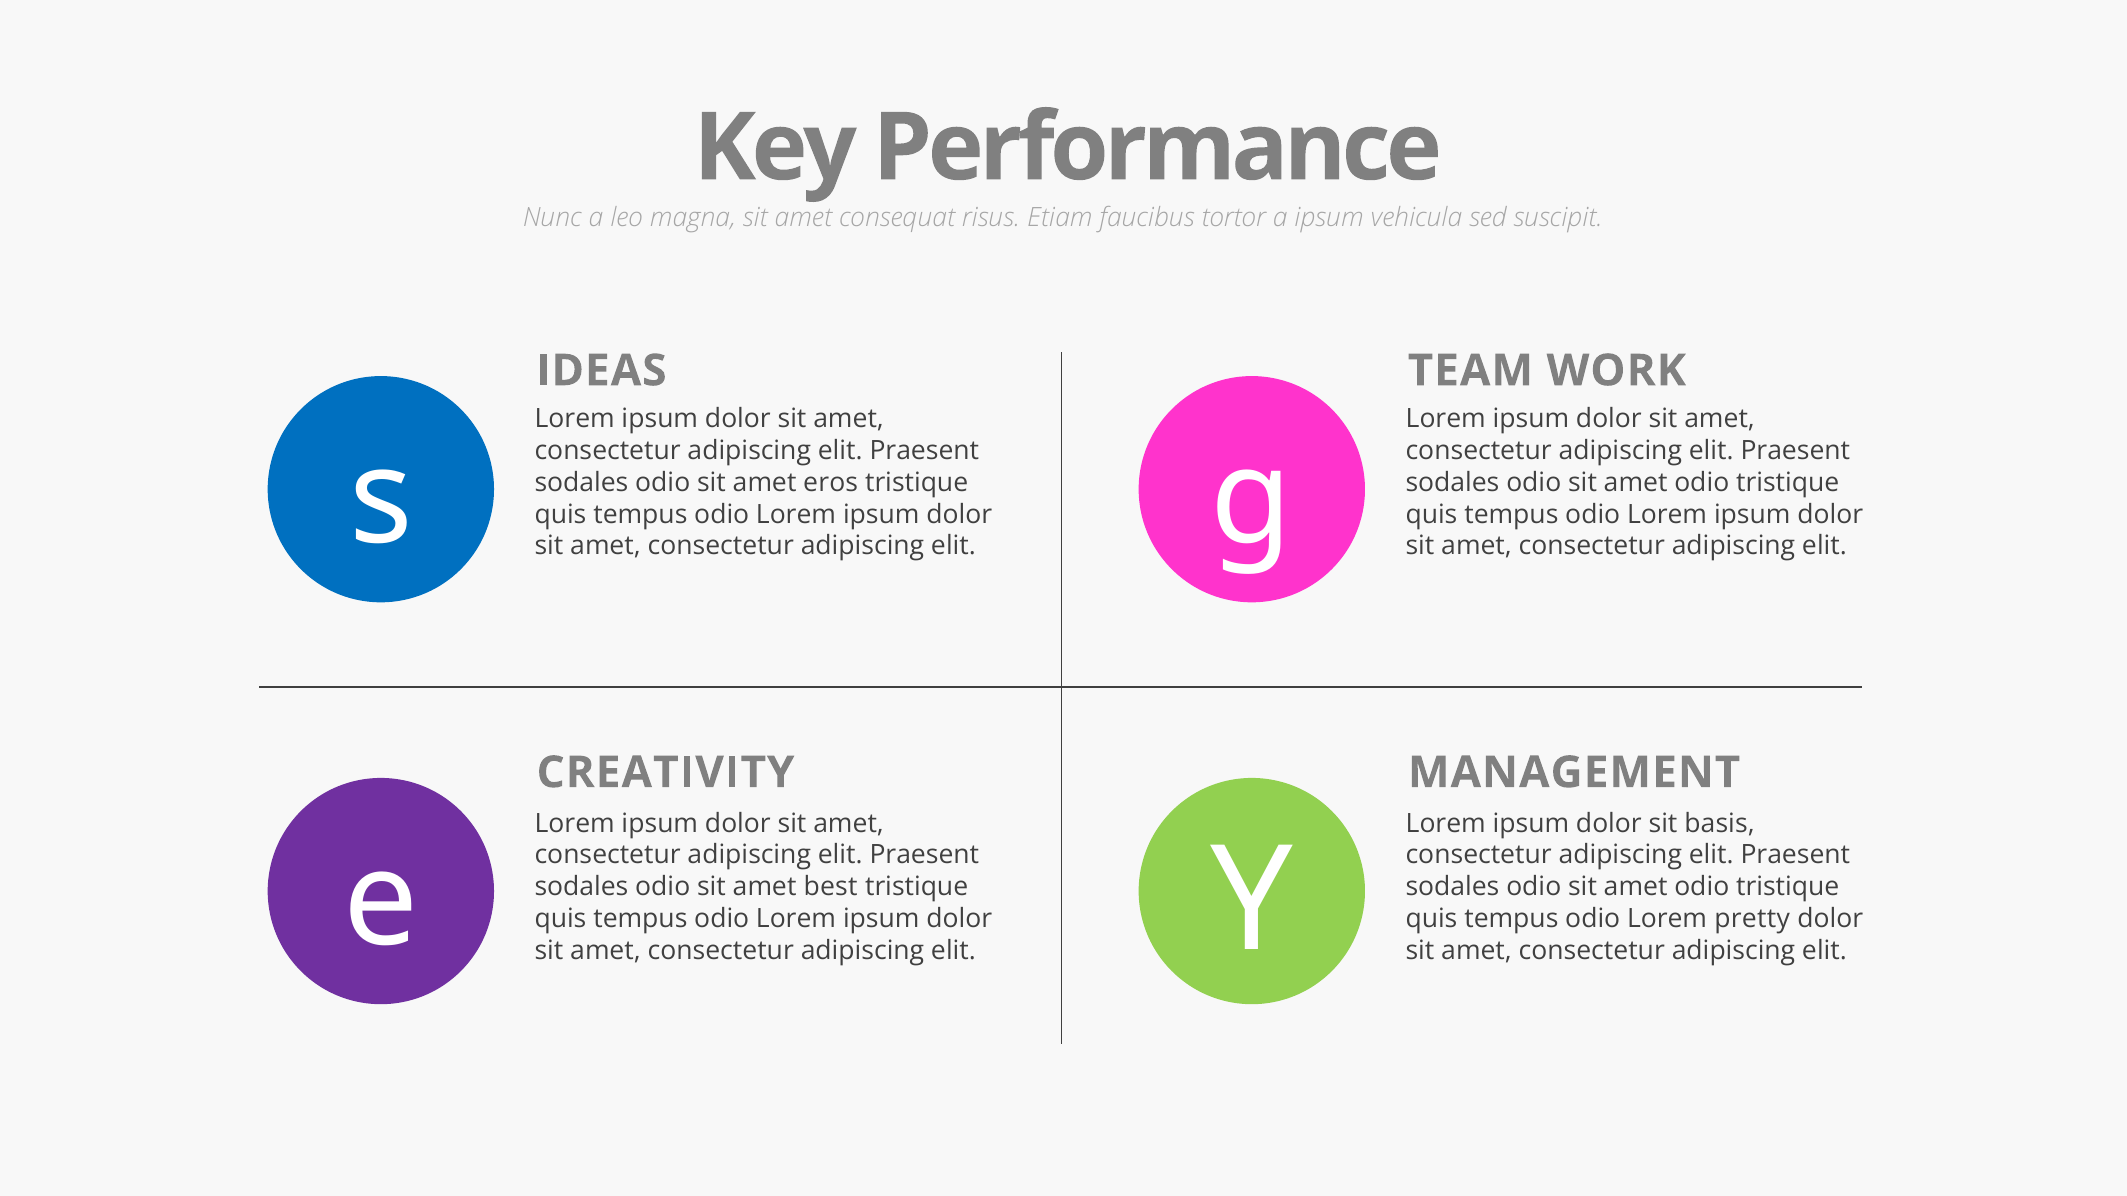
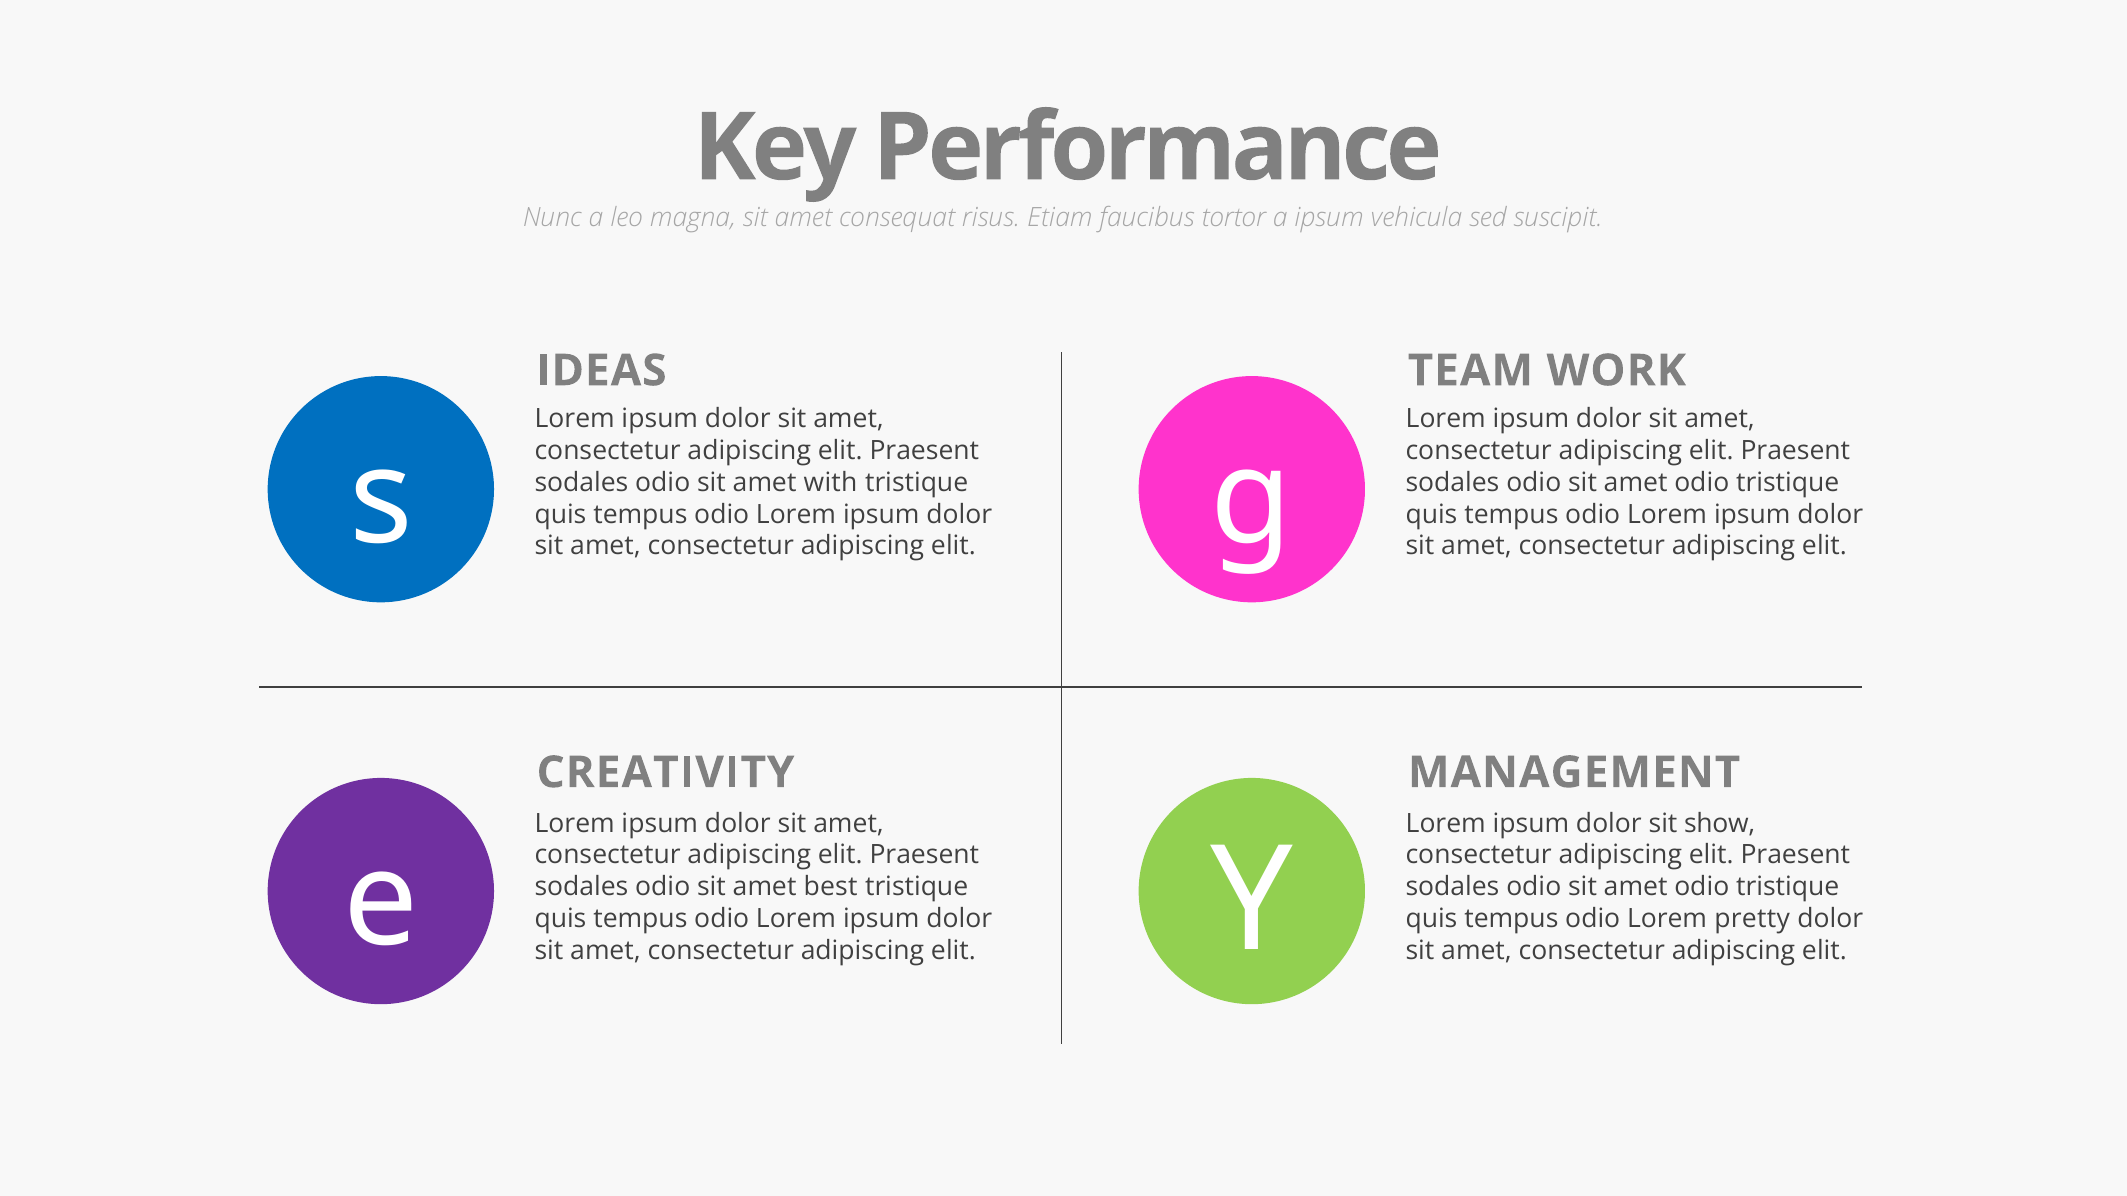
eros: eros -> with (831, 483)
basis: basis -> show (1720, 824)
